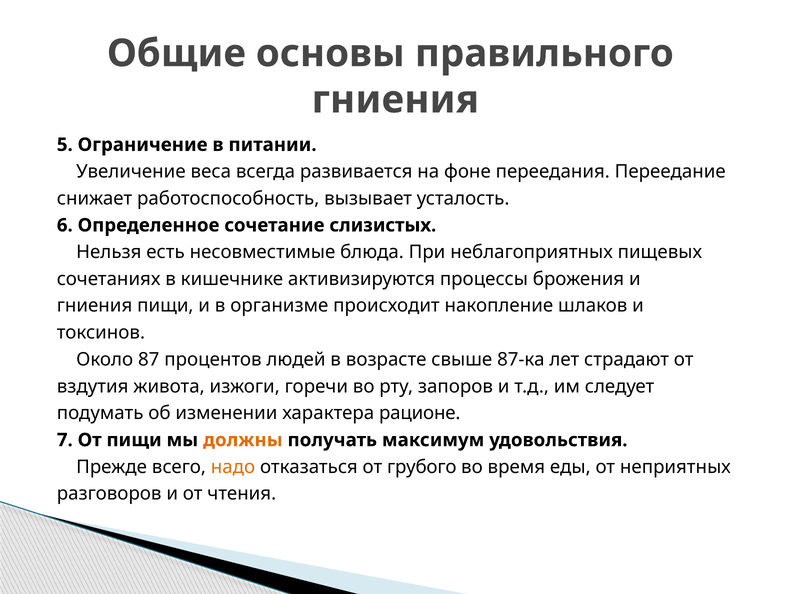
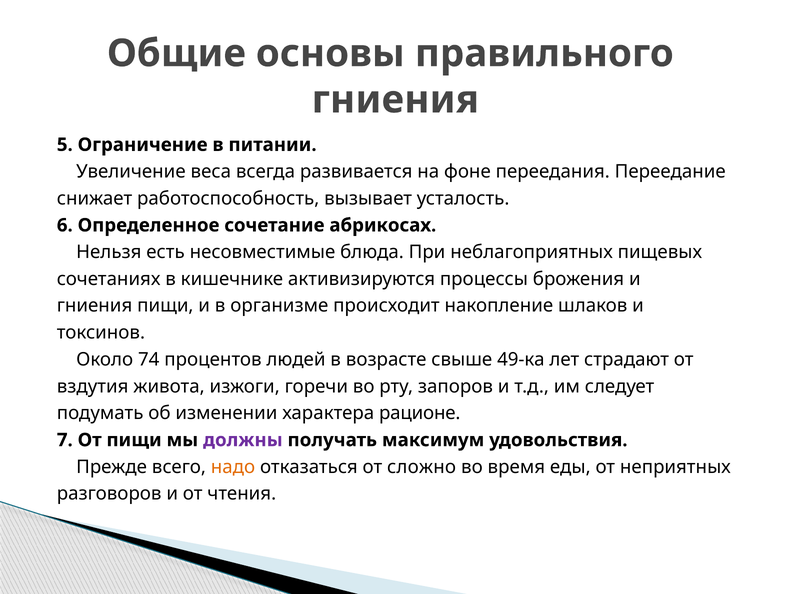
слизистых: слизистых -> абрикосах (383, 225)
87: 87 -> 74 (149, 359)
87-ка: 87-ка -> 49-ка (521, 359)
должны colour: orange -> purple (243, 440)
грубого: грубого -> сложно (422, 466)
